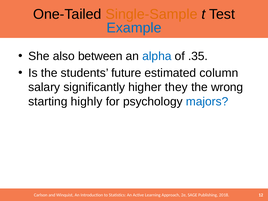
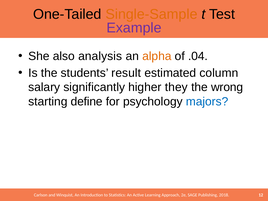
Example colour: blue -> purple (134, 28)
between: between -> analysis (100, 56)
alpha colour: blue -> orange (157, 56)
.35: .35 -> .04 (198, 56)
future: future -> result (126, 73)
highly: highly -> define (87, 101)
